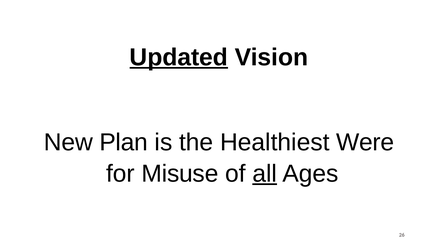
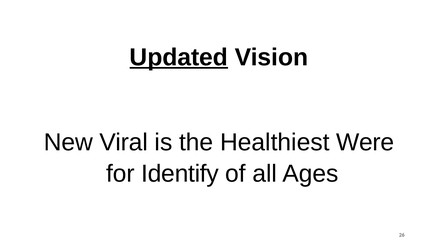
Plan: Plan -> Viral (124, 143)
Misuse: Misuse -> Identify (180, 174)
all underline: present -> none (265, 174)
